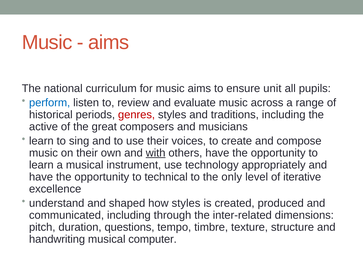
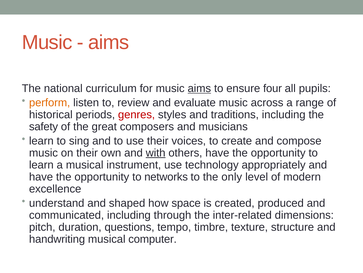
aims underline: none -> present (199, 88)
unit: unit -> four (273, 88)
perform colour: blue -> orange (50, 102)
active: active -> safety (44, 126)
technical: technical -> networks (166, 176)
iterative: iterative -> modern (302, 176)
how styles: styles -> space (186, 203)
